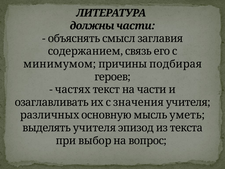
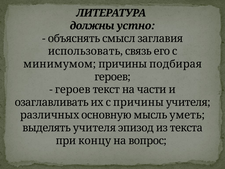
должны части: части -> устно (136, 26)
содержанием: содержанием -> использовать (85, 51)
частях: частях -> героев (73, 89)
с значения: значения -> причины (138, 102)
выбор: выбор -> концу (95, 140)
